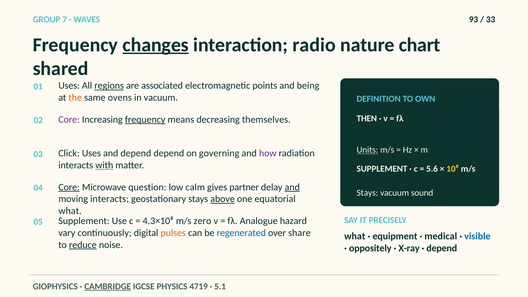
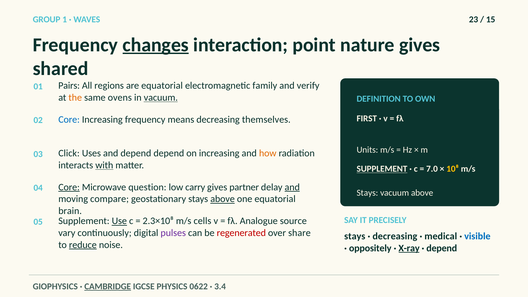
7: 7 -> 1 (65, 20)
93: 93 -> 23 (474, 20)
33: 33 -> 15 (491, 20)
radio: radio -> point (314, 45)
nature chart: chart -> gives (420, 45)
01 Uses: Uses -> Pairs (69, 86)
regions underline: present -> none (109, 86)
are associated: associated -> equatorial (162, 86)
points: points -> family (265, 86)
being: being -> verify (308, 86)
vacuum underline: none -> present (161, 98)
THEN: THEN -> FIRST (367, 119)
Core colour: purple -> blue (69, 120)
frequency underline: present -> none (145, 120)
Units underline: present -> none (367, 150)
on governing: governing -> increasing (219, 153)
how colour: purple -> orange (268, 153)
SUPPLEMENT underline: none -> present (382, 169)
5.6: 5.6 -> 7.0 (432, 169)
calm: calm -> carry (195, 187)
vacuum sound: sound -> above (422, 193)
moving interacts: interacts -> compare (110, 199)
what: what -> brain (70, 211)
Use underline: none -> present (119, 221)
4.3×10⁸: 4.3×10⁸ -> 2.3×10⁸ (158, 221)
zero: zero -> cells (202, 221)
hazard: hazard -> source (293, 221)
pulses colour: orange -> purple (173, 233)
regenerated colour: blue -> red (241, 233)
what: what -> stays (355, 236)
equipment: equipment -> decreasing (395, 236)
X-ray underline: none -> present (409, 248)
4719: 4719 -> 0622 (199, 286)
5.1: 5.1 -> 3.4 (220, 286)
